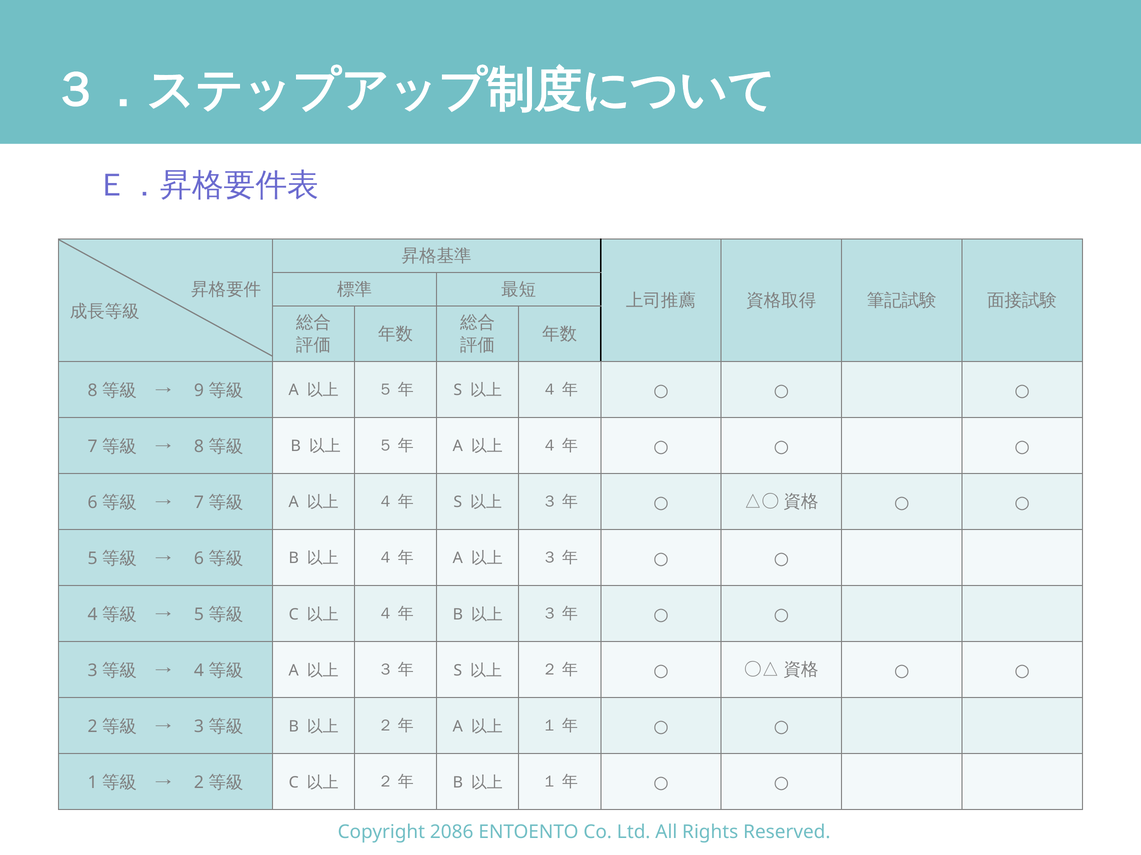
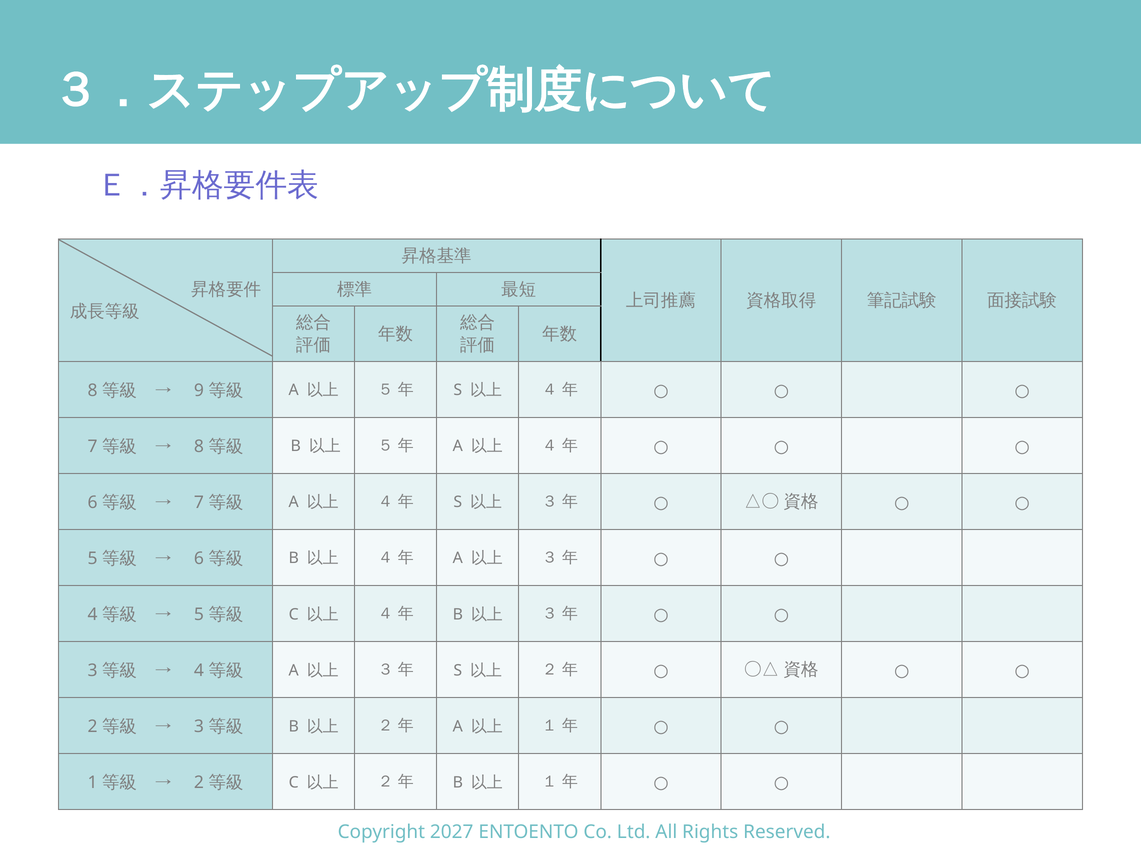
2086: 2086 -> 2027 (452, 833)
